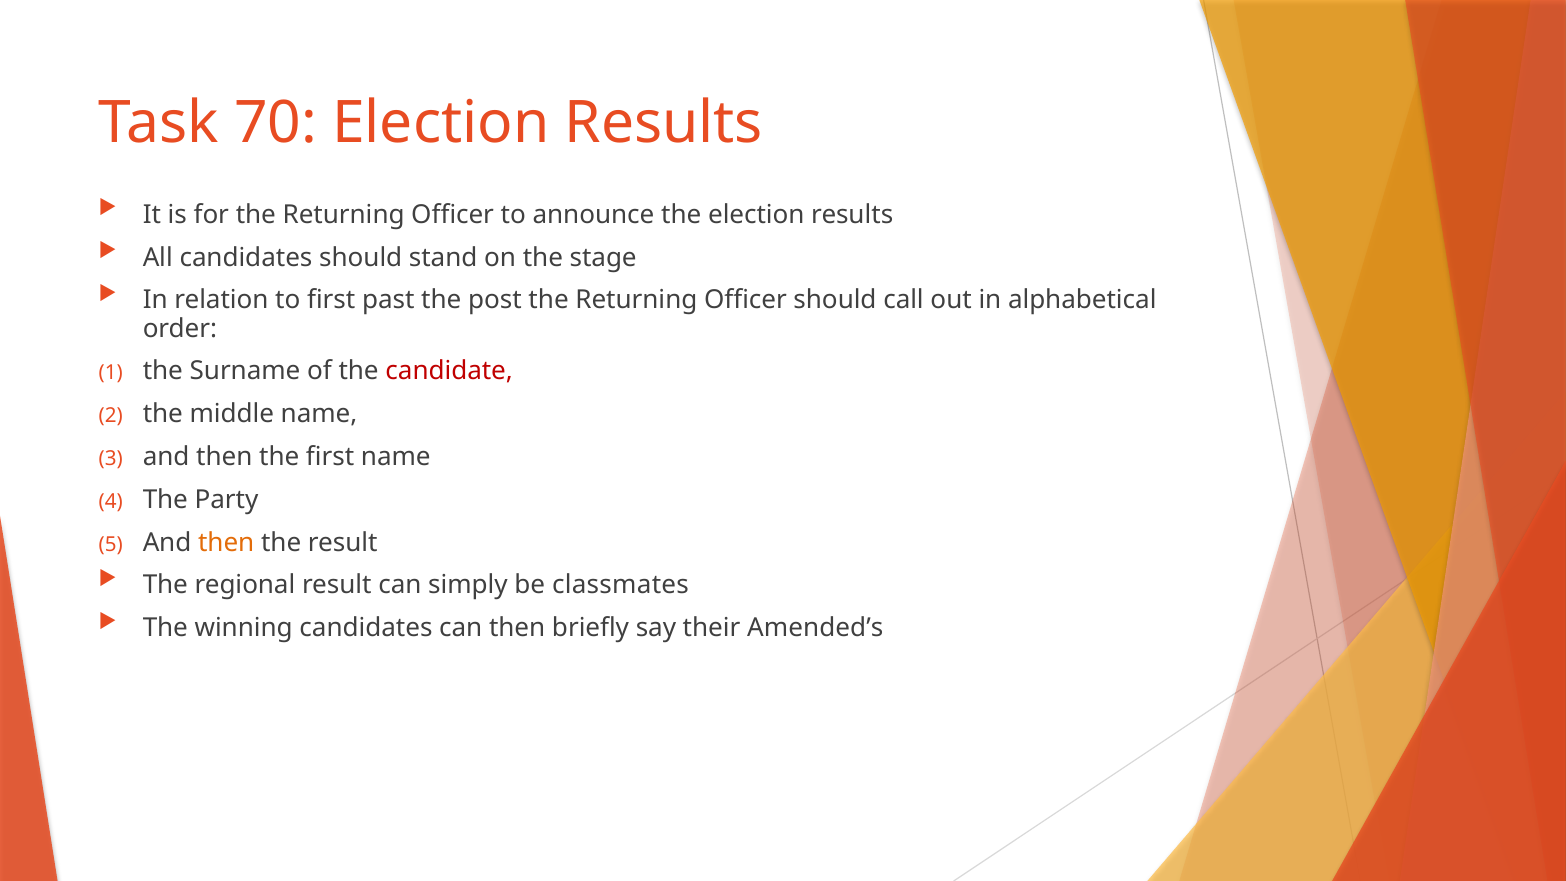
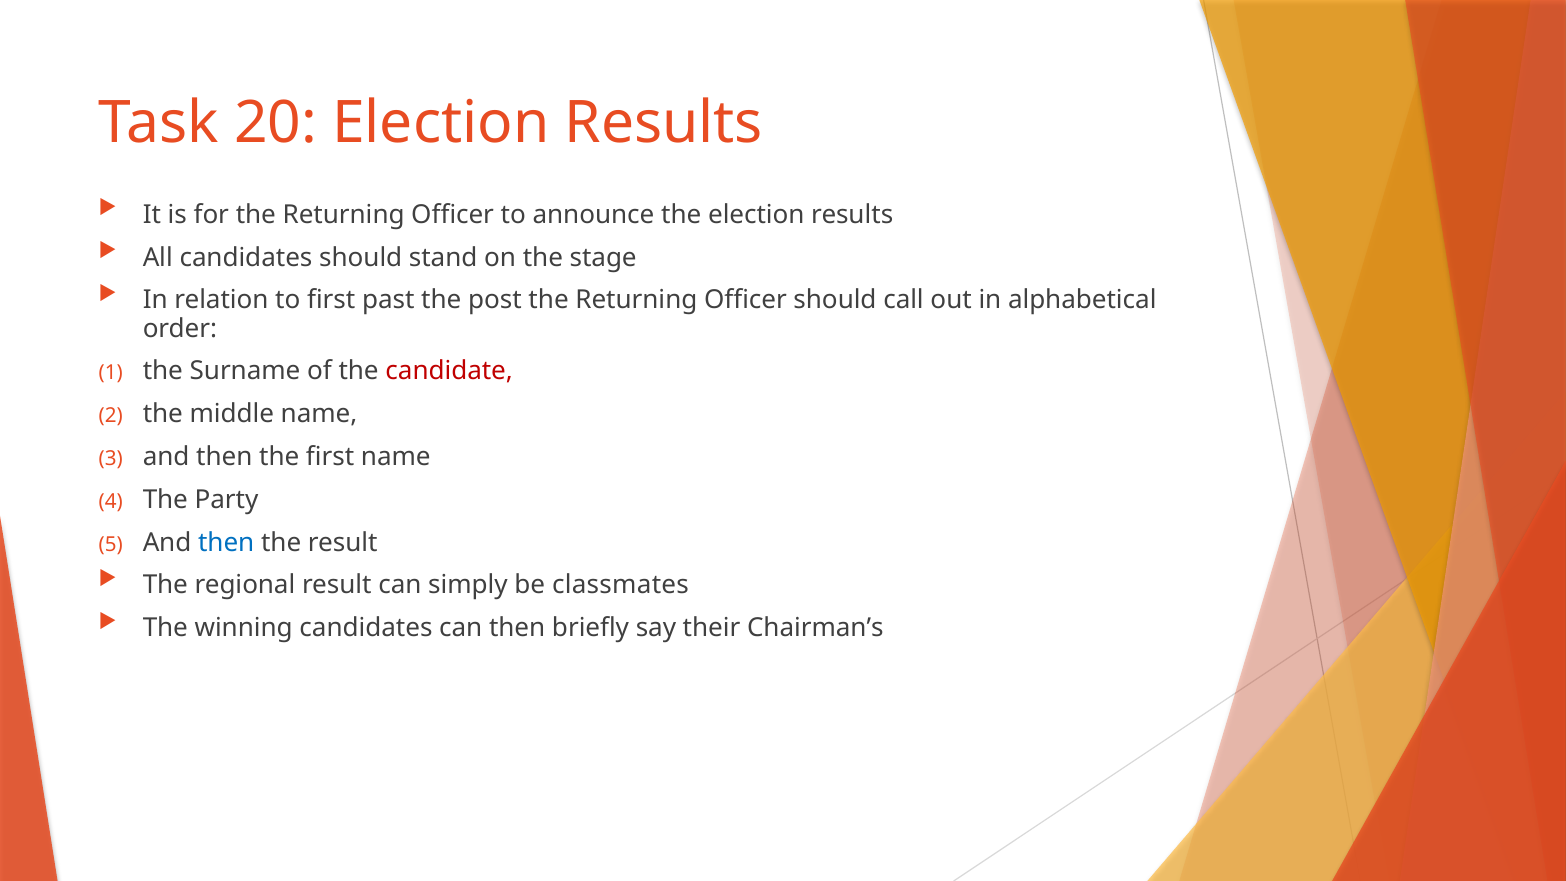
70: 70 -> 20 (276, 124)
then colour: orange -> blue (226, 542)
Amended’s: Amended’s -> Chairman’s (815, 628)
